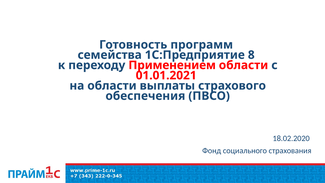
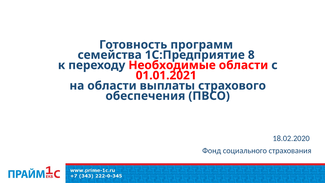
Применением: Применением -> Необходимые (172, 65)
